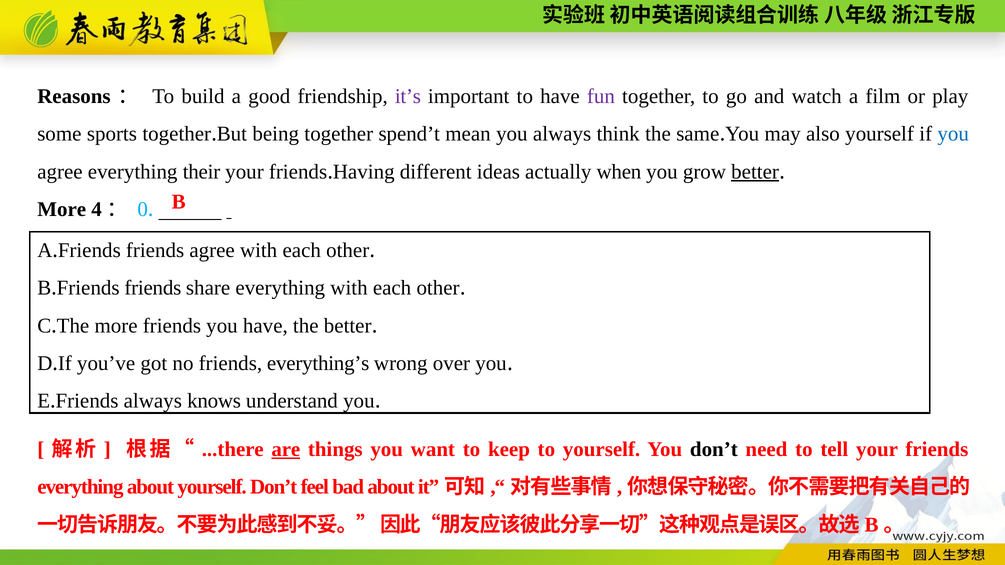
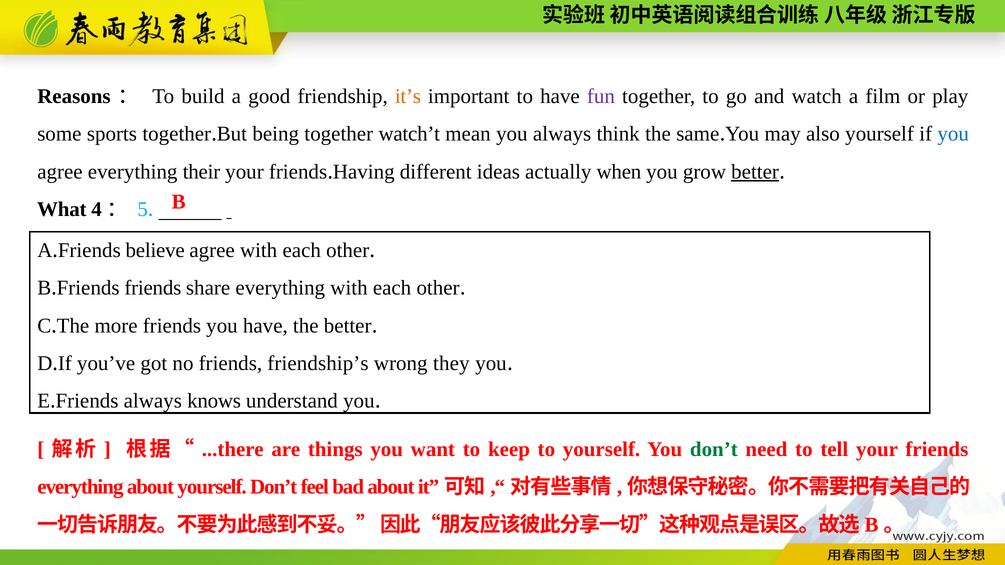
it’s colour: purple -> orange (408, 96)
spend’t: spend’t -> watch’t (409, 134)
More: More -> What (62, 209)
0: 0 -> 5 (143, 209)
friends: friends -> believe (155, 251)
everything’s: everything’s -> friendship’s (318, 364)
over: over -> they (451, 364)
are underline: present -> none (286, 450)
don’t colour: black -> green (714, 450)
